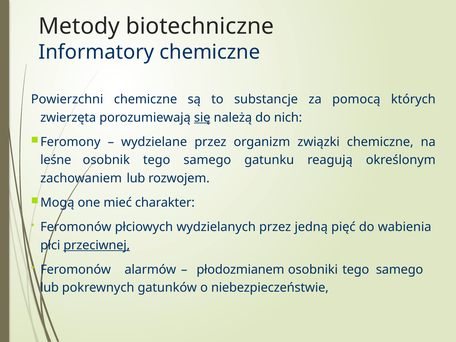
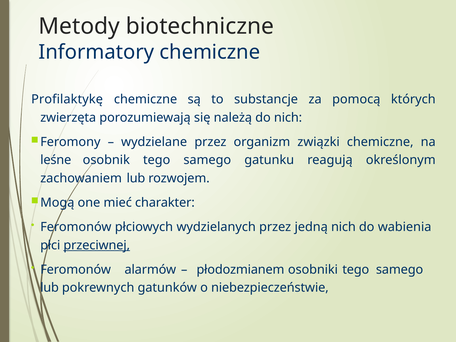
Powierzchni: Powierzchni -> Profilaktykę (67, 99)
się underline: present -> none (202, 118)
jedną pięć: pięć -> nich (343, 227)
